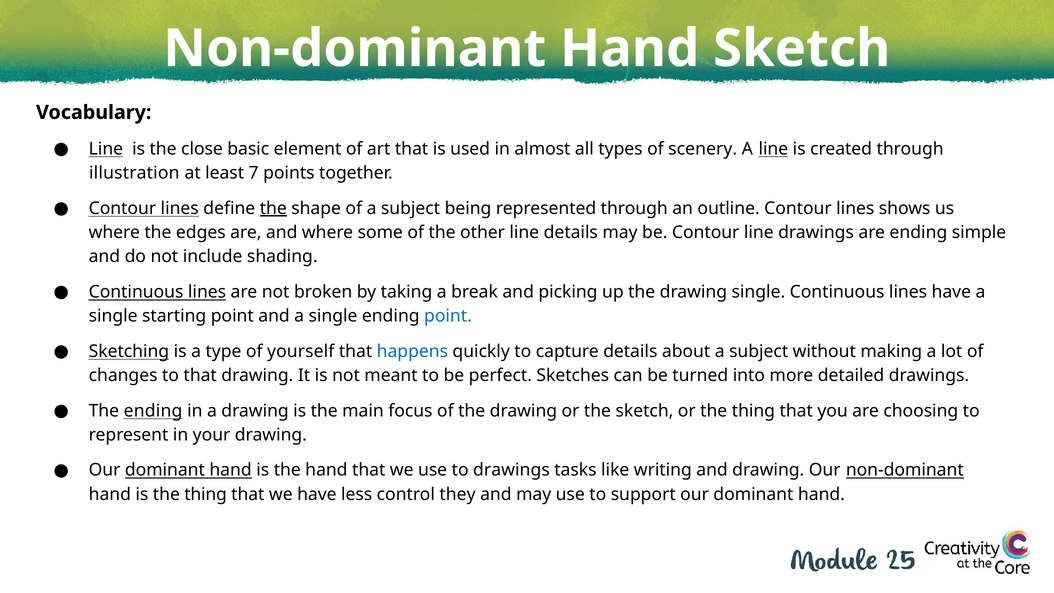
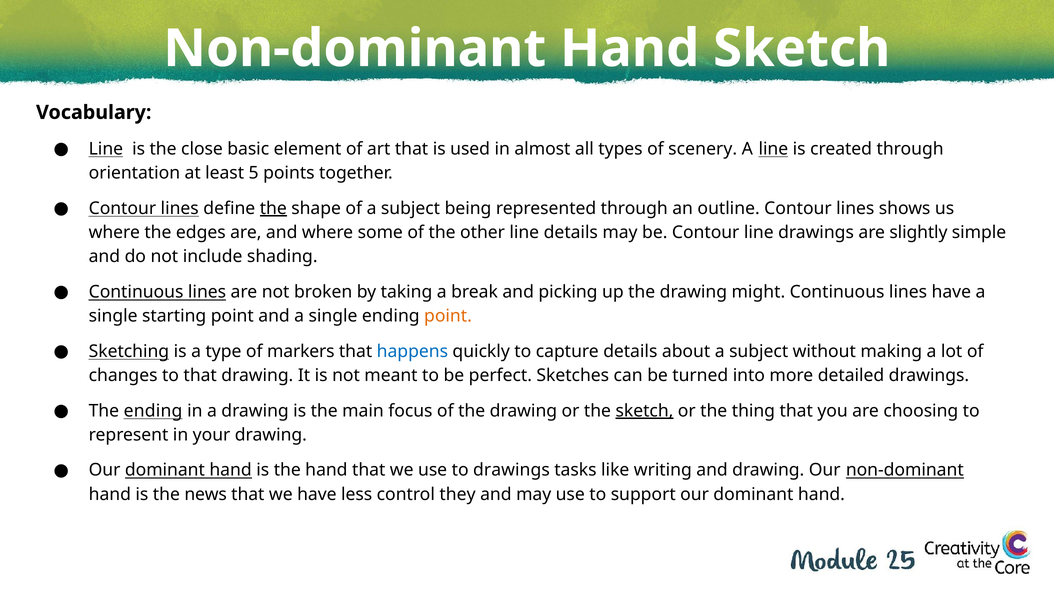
illustration: illustration -> orientation (134, 173)
7: 7 -> 5 (254, 173)
are ending: ending -> slightly (918, 232)
drawing single: single -> might (758, 292)
point colour: blue -> orange (448, 316)
yourself: yourself -> markers (301, 351)
sketch underline: none -> present (644, 411)
is the thing: thing -> news (206, 494)
